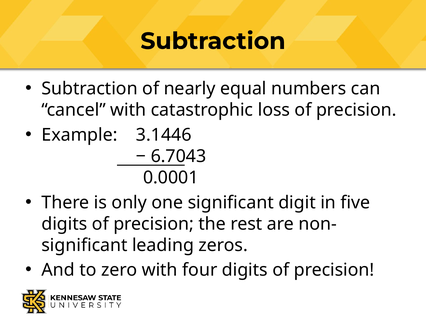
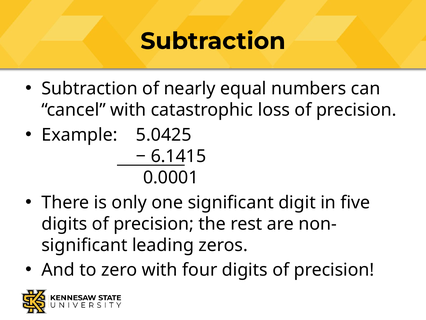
3.1446: 3.1446 -> 5.0425 (164, 135)
6.7043: 6.7043 -> 6.1415 (178, 156)
